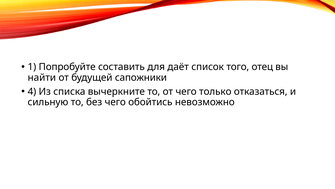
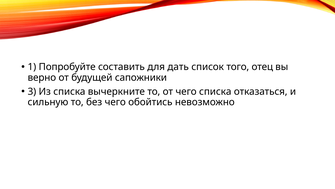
даёт: даёт -> дать (178, 67)
найти: найти -> верно (42, 77)
4: 4 -> 3 (32, 91)
чего только: только -> списка (215, 91)
